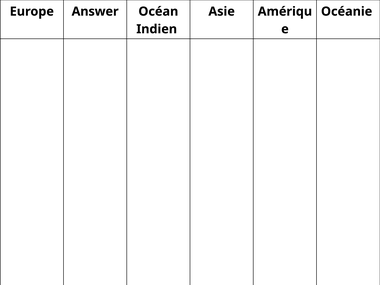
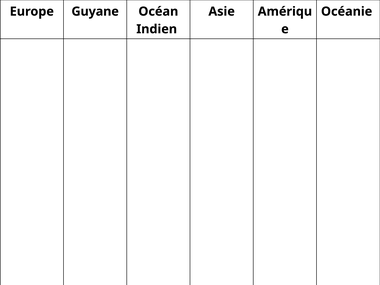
Answer: Answer -> Guyane (95, 11)
